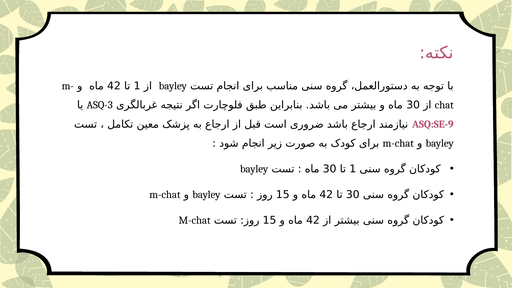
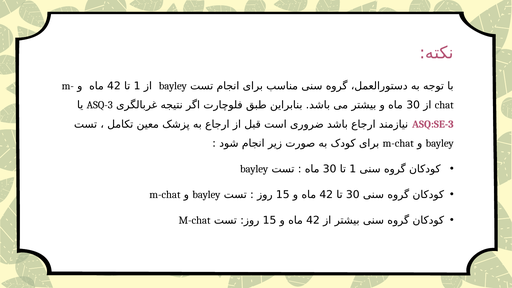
ASQ:SE-9: ASQ:SE-9 -> ASQ:SE-3 (433, 124)
